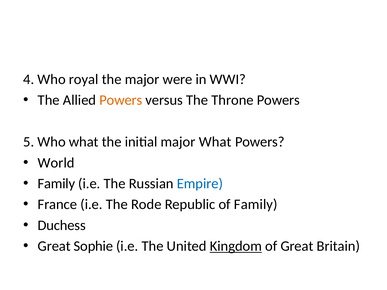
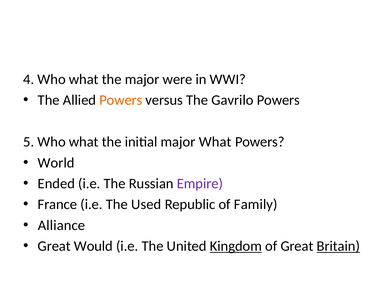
4 Who royal: royal -> what (84, 79)
Throne: Throne -> Gavrilo (232, 100)
Family: Family -> Ended (56, 184)
Empire colour: blue -> purple (200, 184)
Rode: Rode -> Used (146, 205)
Duchess: Duchess -> Alliance (62, 226)
Sophie: Sophie -> Would (93, 246)
Britain underline: none -> present (338, 246)
